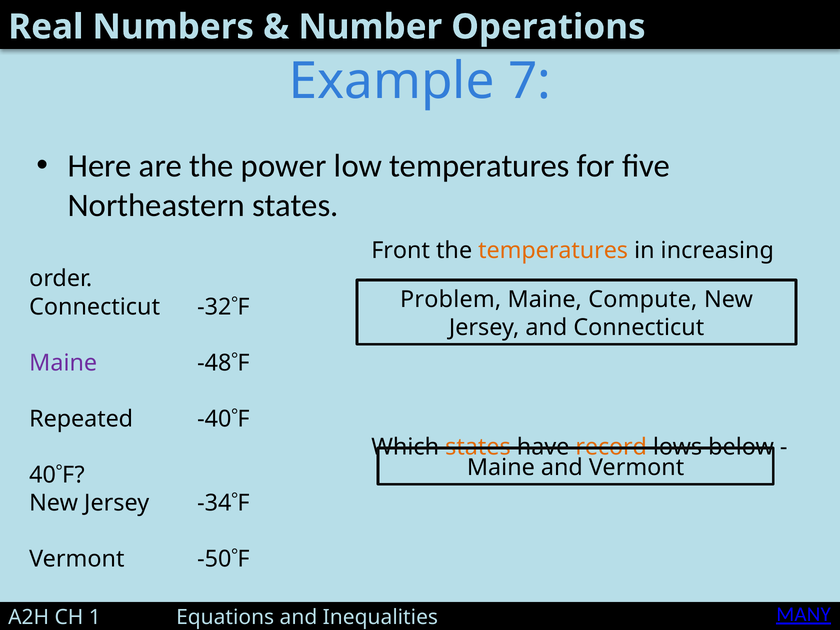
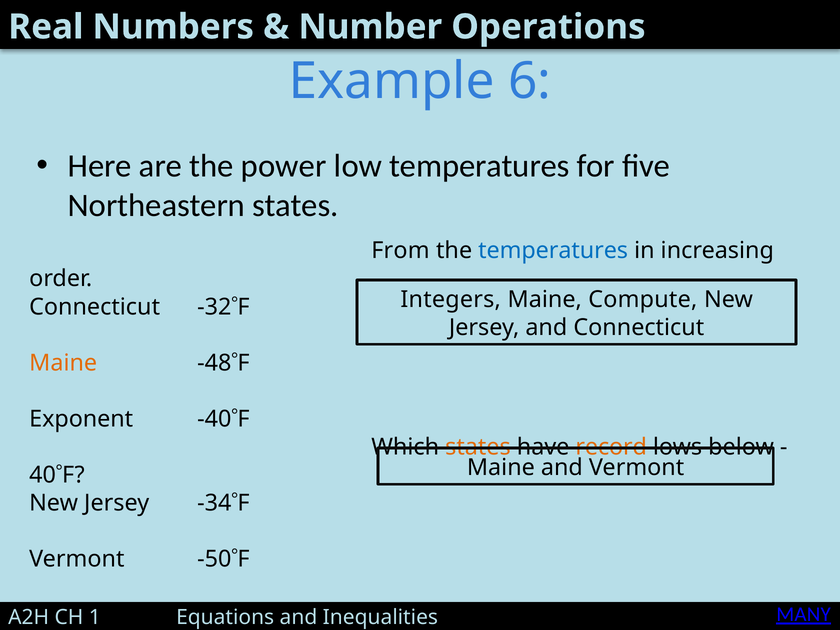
7: 7 -> 6 (530, 81)
Front: Front -> From (400, 251)
temperatures colour: orange -> blue (553, 251)
Problem: Problem -> Integers (451, 300)
Maine colour: purple -> orange (63, 363)
Repeated: Repeated -> Exponent (81, 419)
